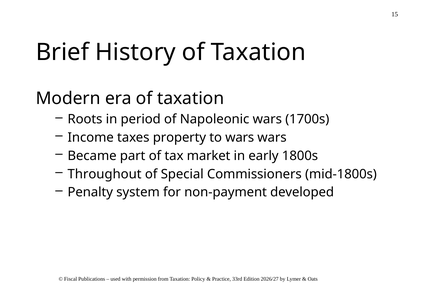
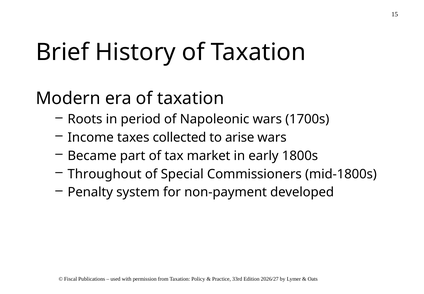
property: property -> collected (179, 137)
to wars: wars -> arise (240, 137)
